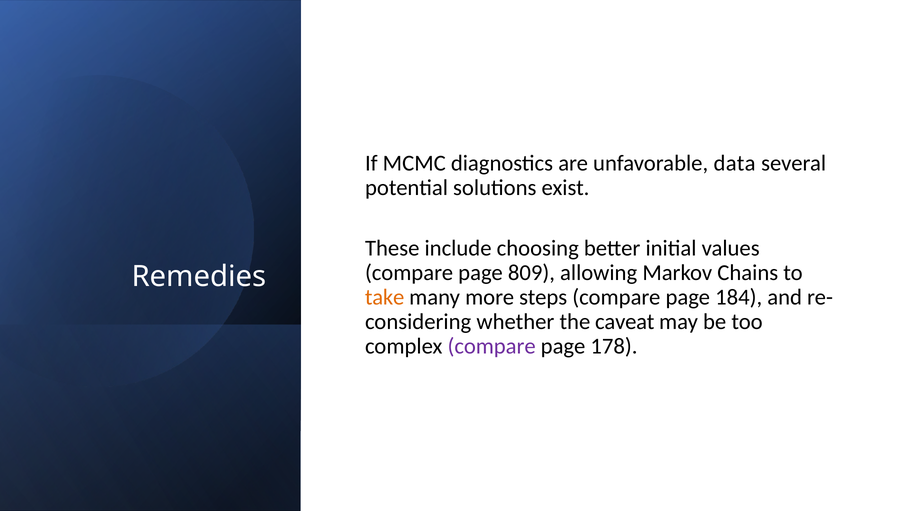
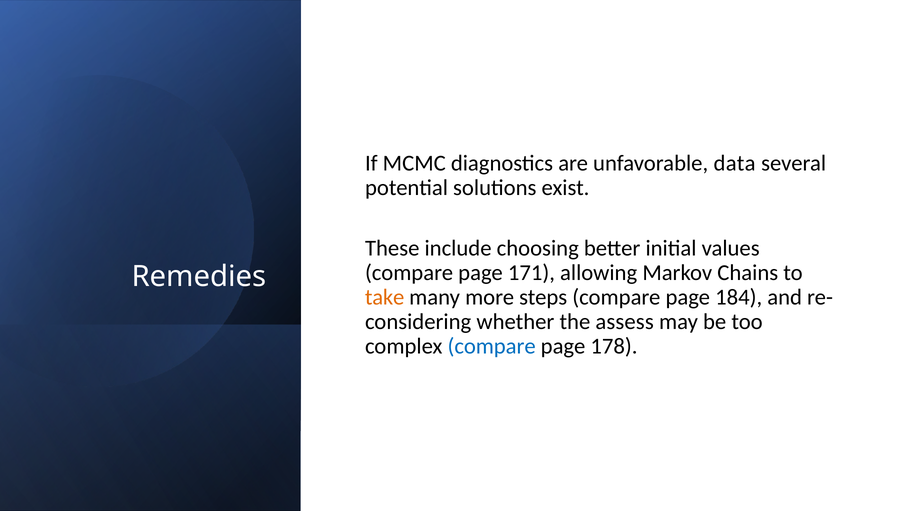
809: 809 -> 171 (531, 273)
caveat: caveat -> assess (625, 322)
compare colour: purple -> blue (492, 346)
